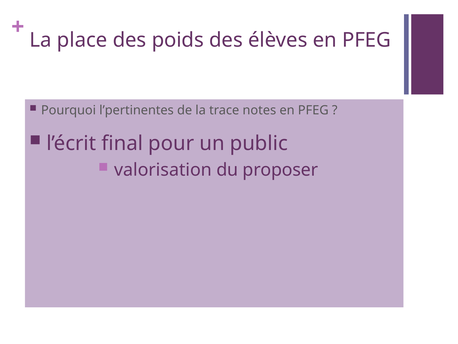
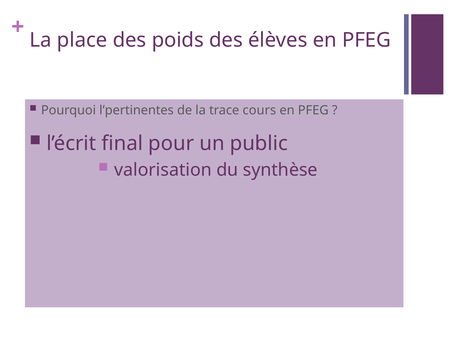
notes: notes -> cours (259, 110)
proposer: proposer -> synthèse (280, 170)
